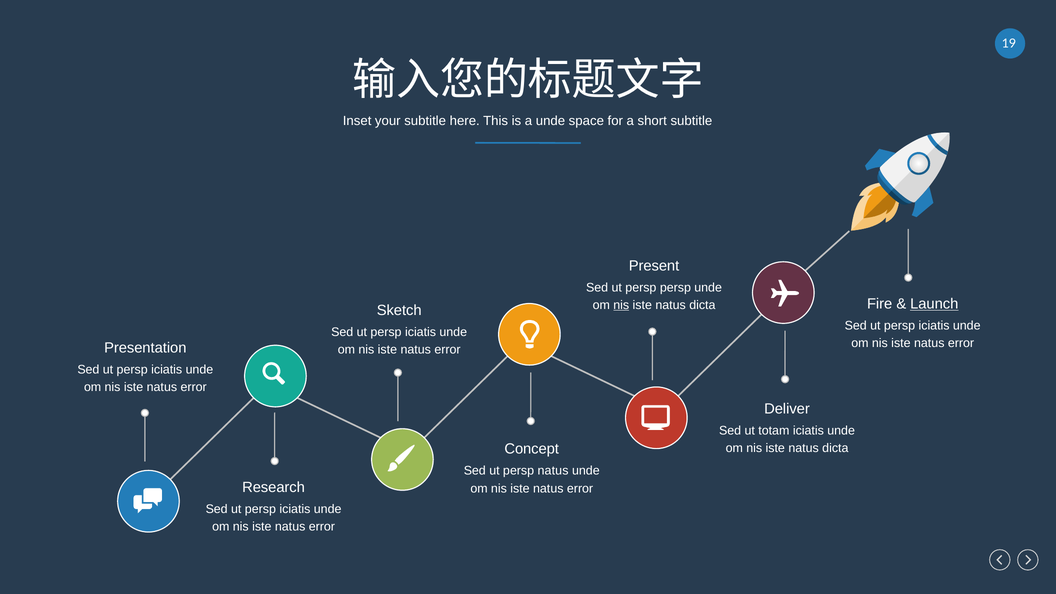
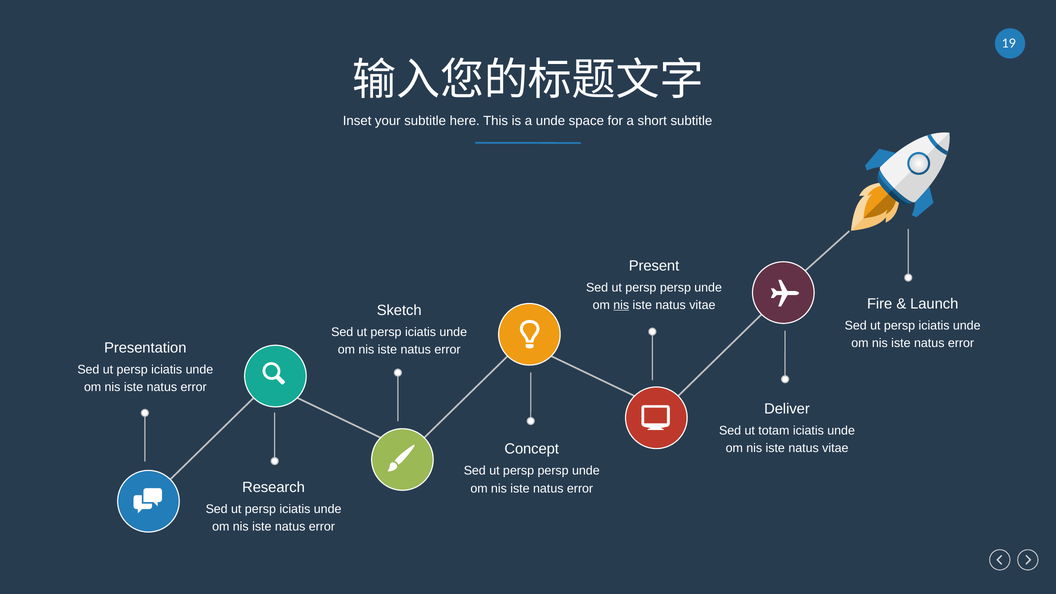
Launch underline: present -> none (934, 304)
dicta: dicta -> vitae (702, 305)
dicta: dicta -> vitae (835, 448)
natus: natus -> persp (553, 471)
